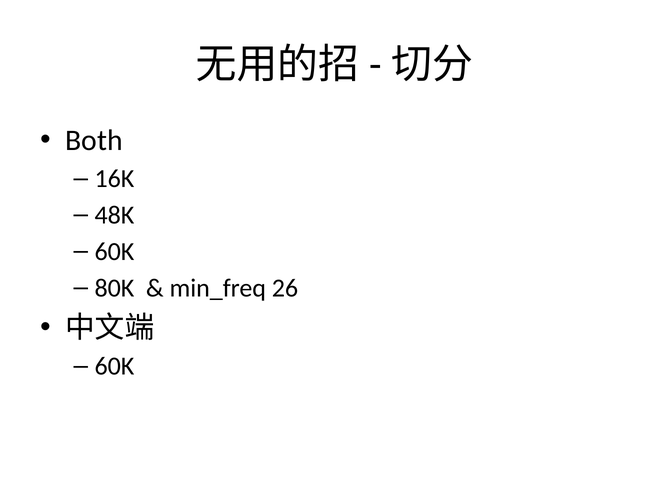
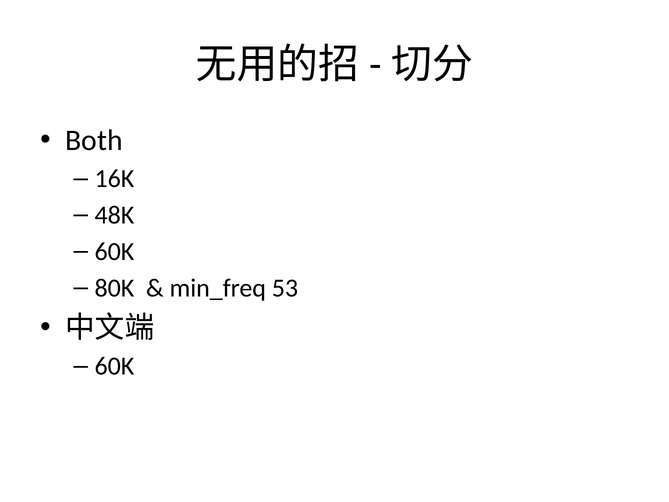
26: 26 -> 53 (285, 288)
